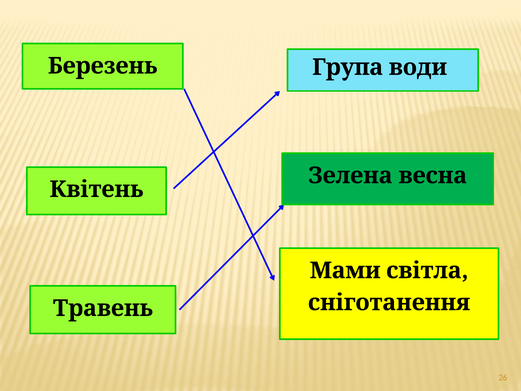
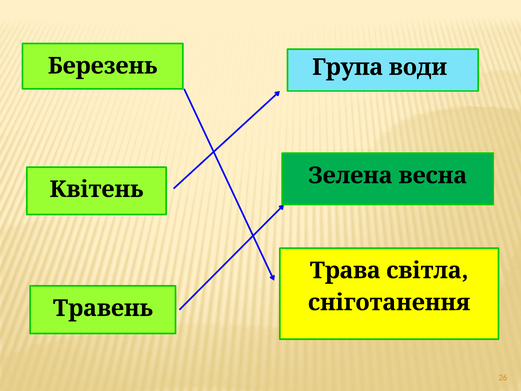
Мами: Мами -> Трава (345, 270)
